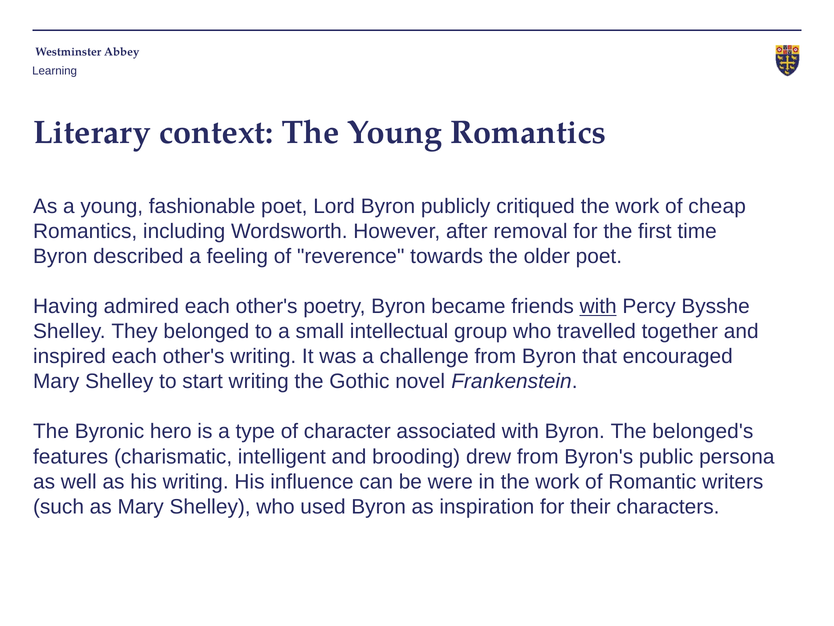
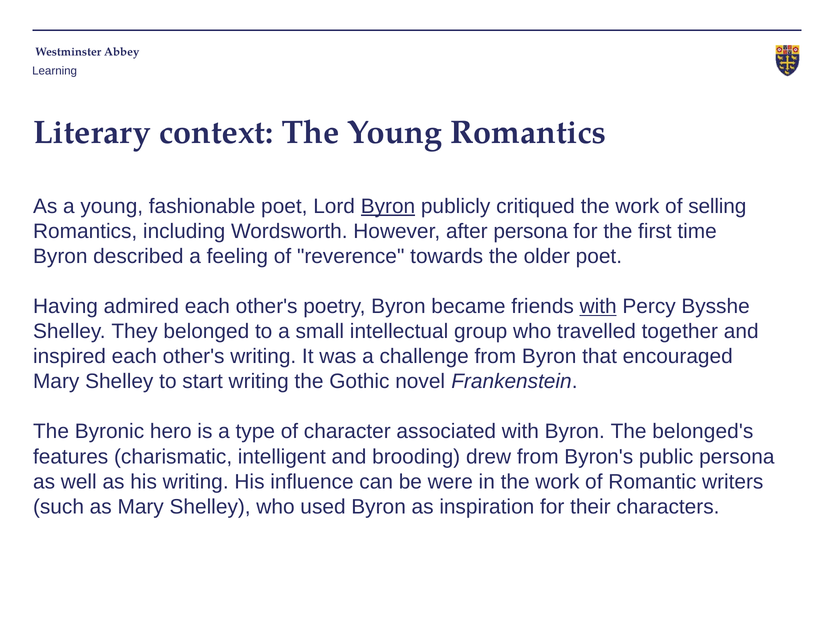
Byron underline: none -> present (388, 206)
cheap: cheap -> selling (717, 206)
after removal: removal -> persona (531, 231)
